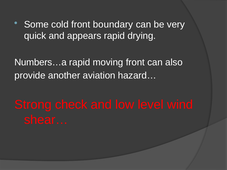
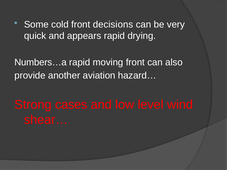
boundary: boundary -> decisions (113, 24)
check: check -> cases (71, 105)
